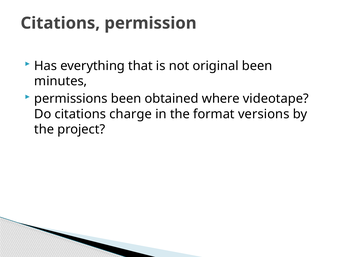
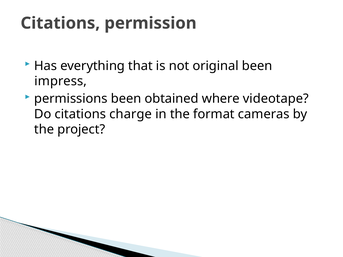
minutes: minutes -> impress (61, 81)
versions: versions -> cameras (264, 114)
